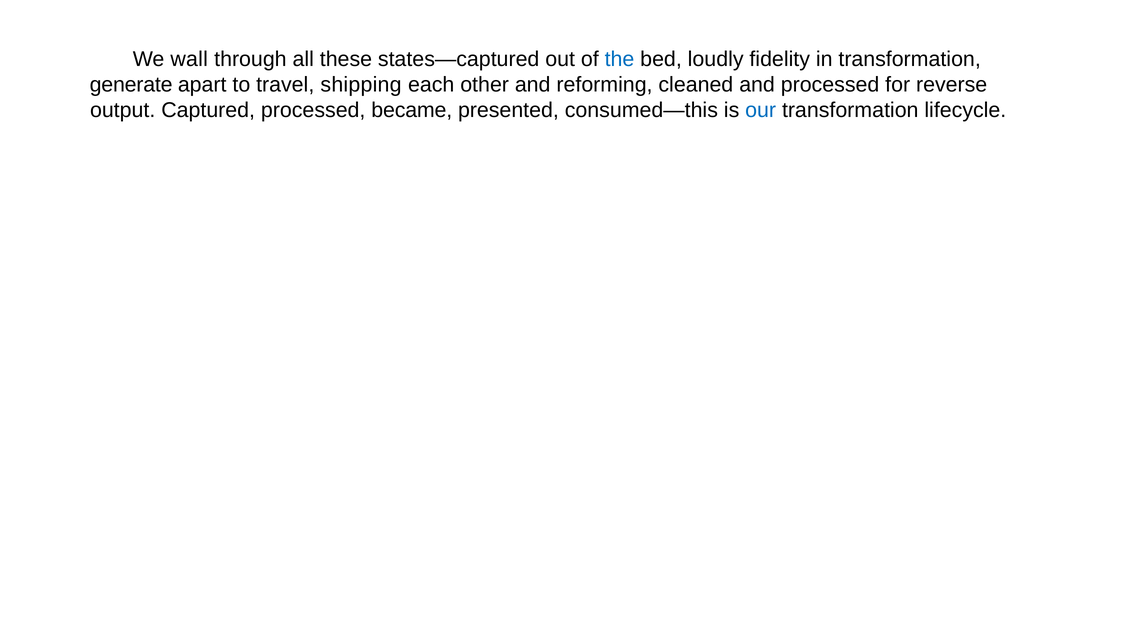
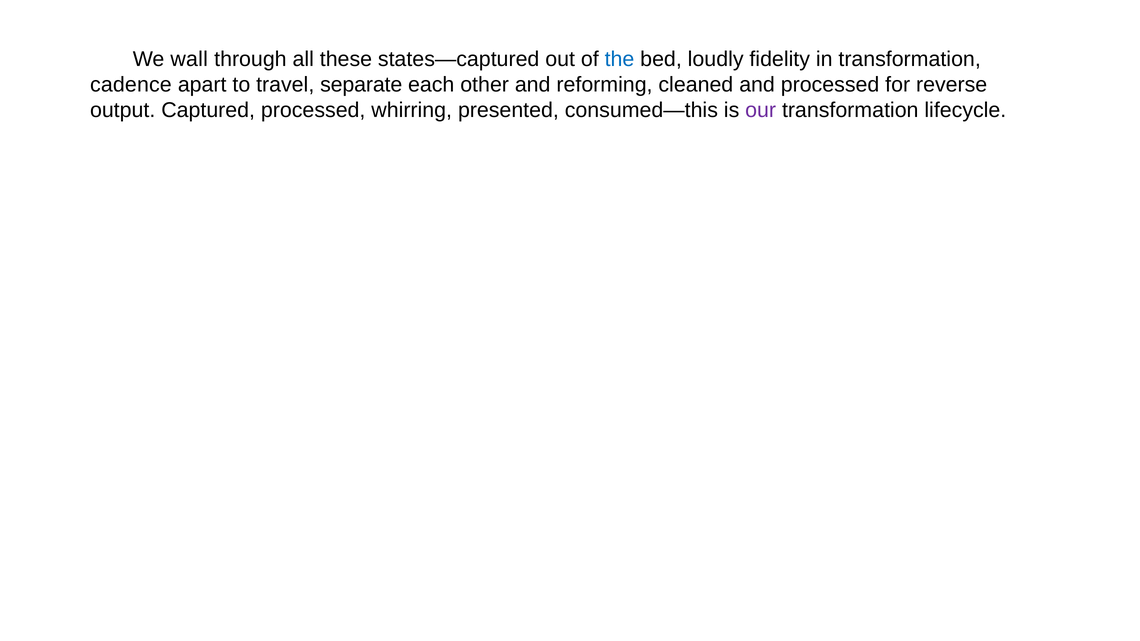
generate: generate -> cadence (131, 85)
shipping: shipping -> separate (361, 85)
became: became -> whirring (412, 110)
our colour: blue -> purple (761, 110)
